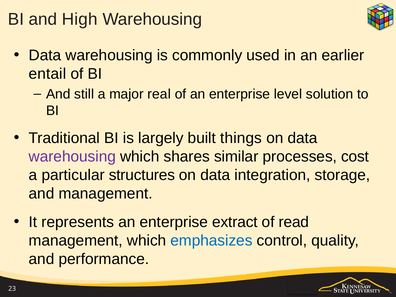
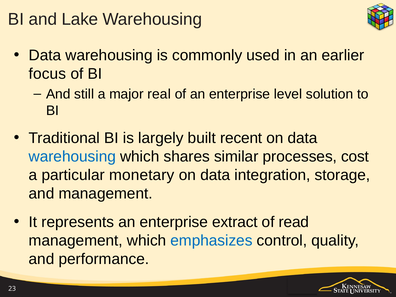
High: High -> Lake (80, 19)
entail: entail -> focus (47, 74)
things: things -> recent (241, 138)
warehousing colour: purple -> blue (72, 157)
structures: structures -> monetary (142, 175)
